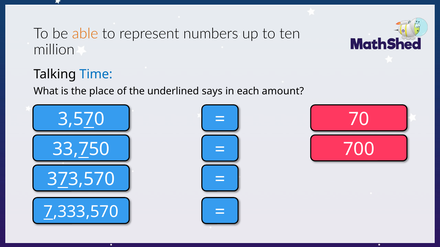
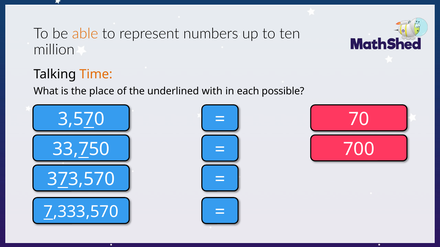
Time colour: blue -> orange (96, 74)
says: says -> with (212, 91)
amount: amount -> possible (283, 91)
